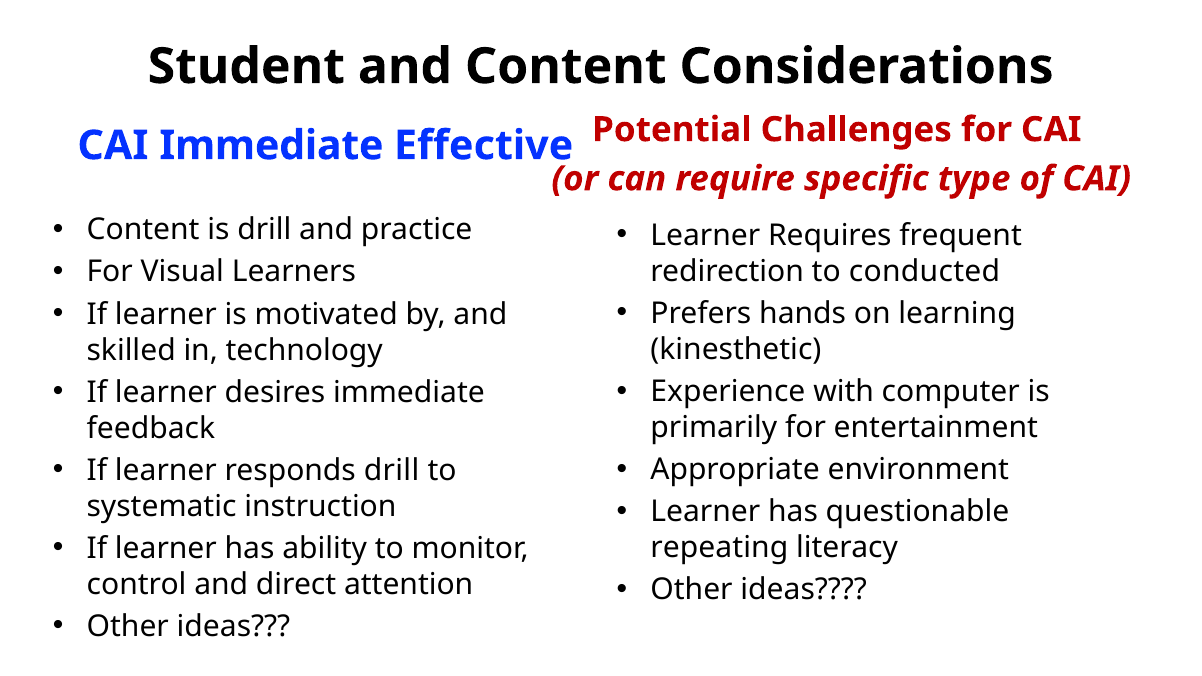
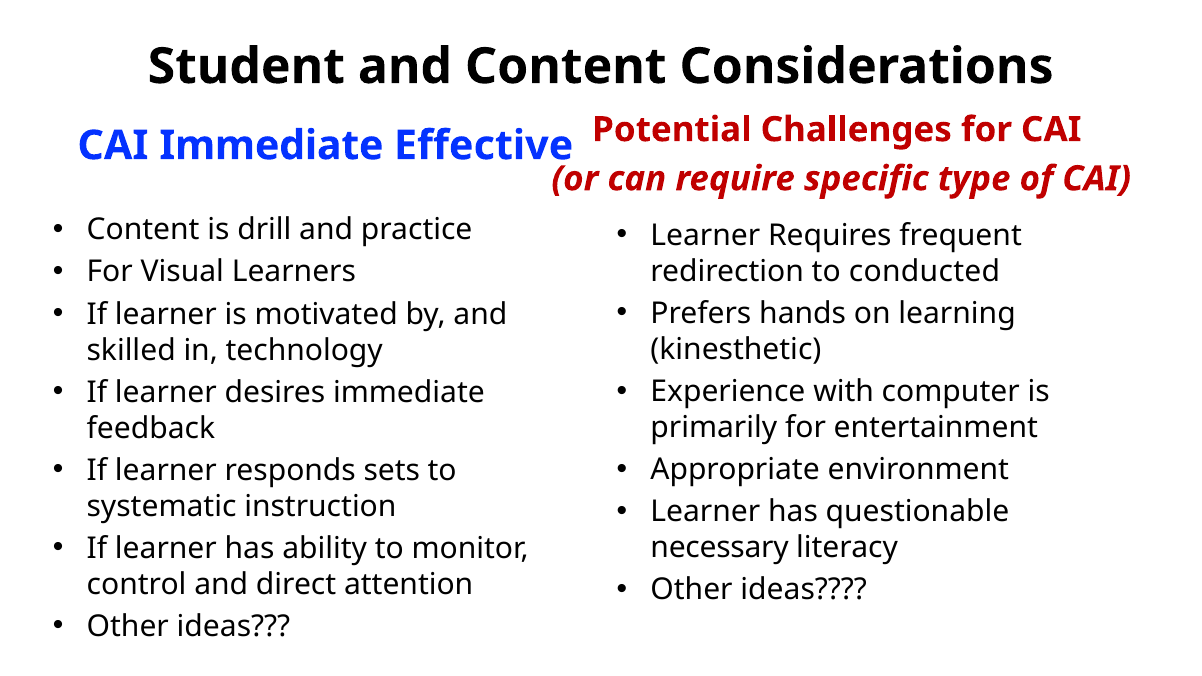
responds drill: drill -> sets (392, 470)
repeating: repeating -> necessary (720, 548)
